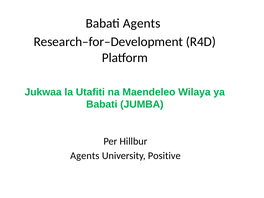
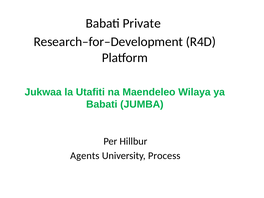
Babati Agents: Agents -> Private (142, 23)
Positive: Positive -> Process (164, 156)
